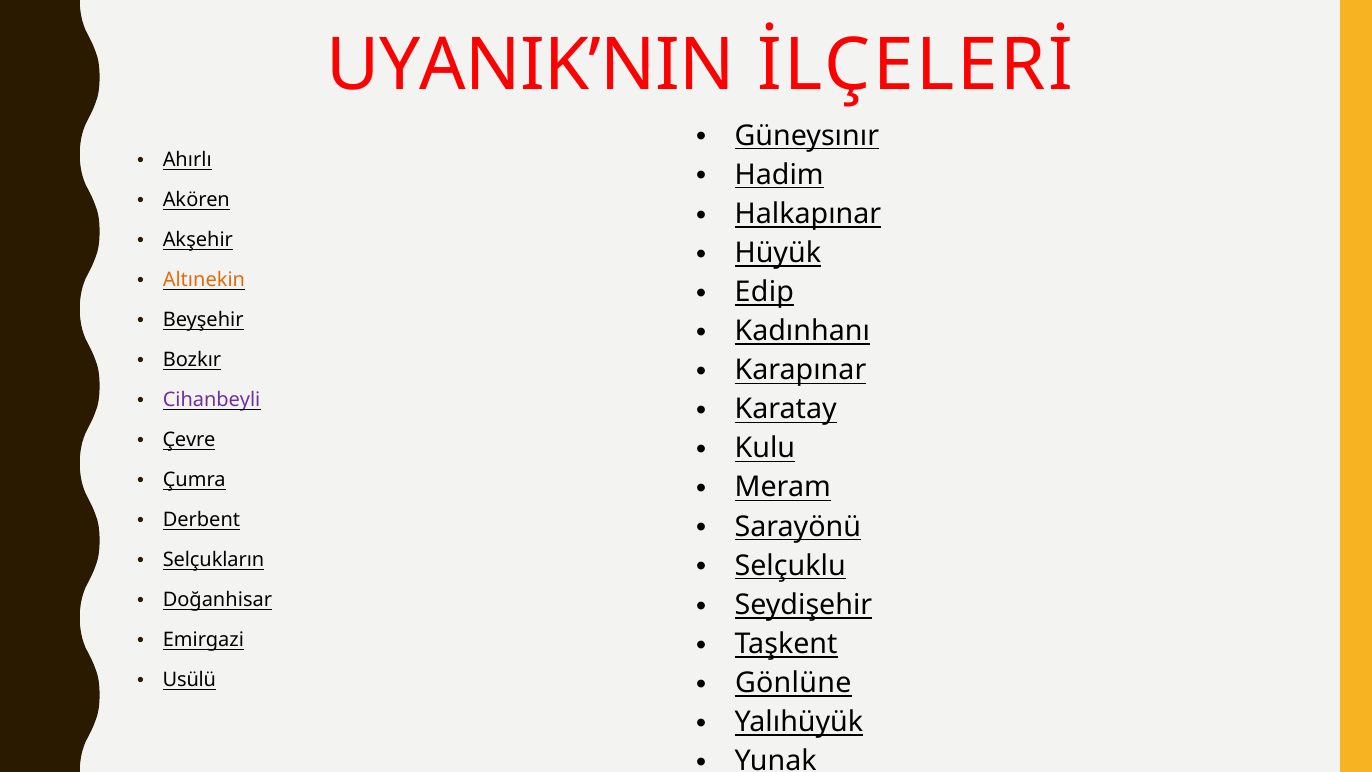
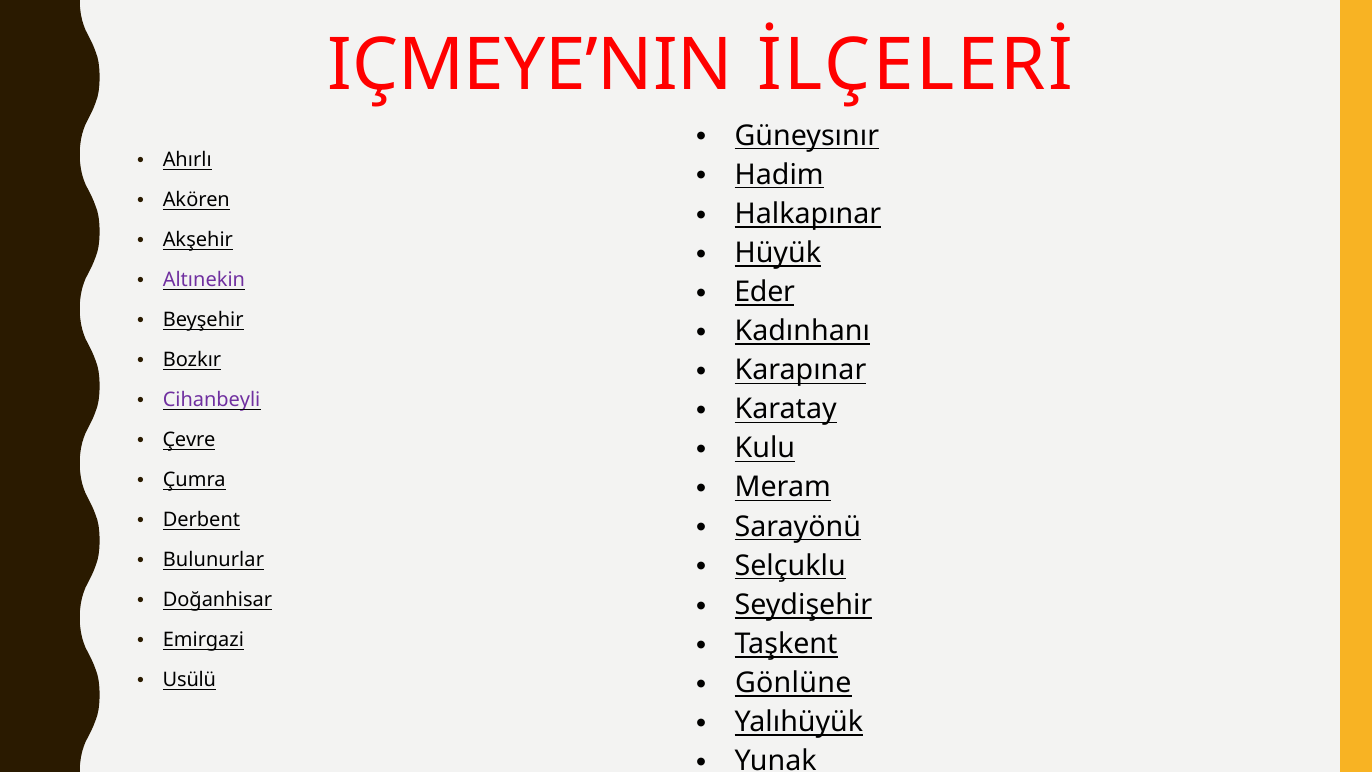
UYANIK’NIN: UYANIK’NIN -> IÇMEYE’NIN (530, 65)
Altınekin colour: orange -> purple (204, 280)
Edip: Edip -> Eder (765, 292)
Selçukların: Selçukların -> Bulunurlar (213, 560)
